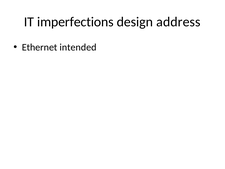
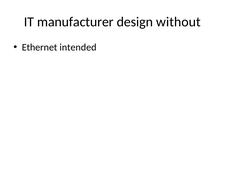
imperfections: imperfections -> manufacturer (75, 22)
address: address -> without (178, 22)
